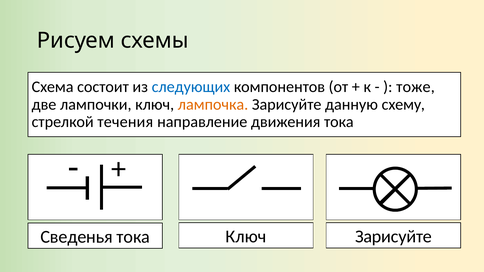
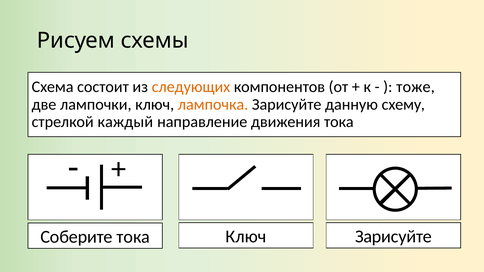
следующих colour: blue -> orange (191, 87)
течения: течения -> каждый (125, 122)
Сведенья: Сведенья -> Соберите (77, 237)
